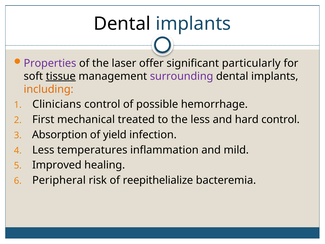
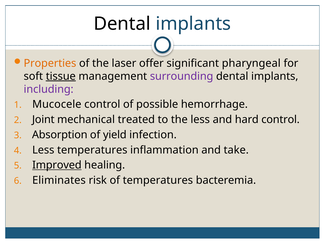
Properties colour: purple -> orange (50, 63)
particularly: particularly -> pharyngeal (251, 63)
including colour: orange -> purple (49, 89)
Clinicians: Clinicians -> Mucocele (57, 104)
First: First -> Joint (43, 119)
mild: mild -> take (236, 150)
Improved underline: none -> present (57, 165)
Peripheral: Peripheral -> Eliminates (59, 180)
of reepithelialize: reepithelialize -> temperatures (158, 180)
